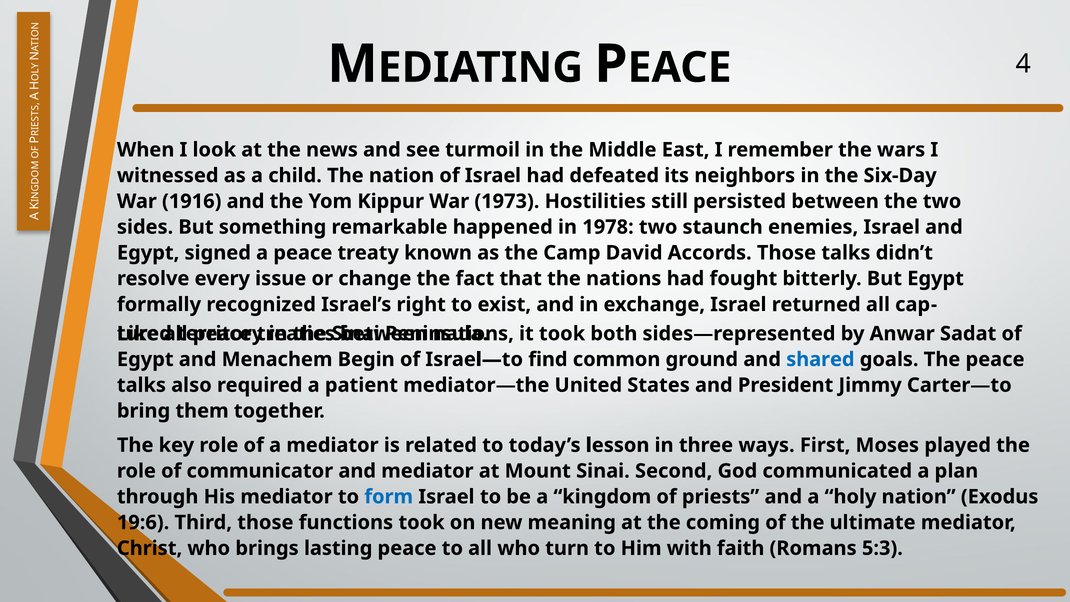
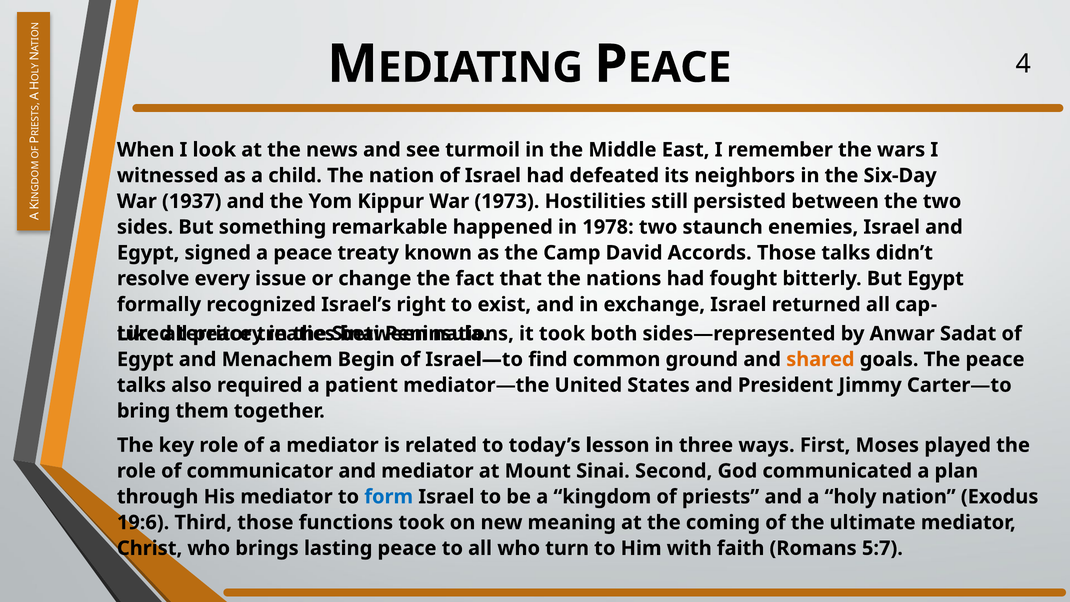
1916: 1916 -> 1937 (192, 201)
shared colour: blue -> orange (820, 359)
5:3: 5:3 -> 5:7 (882, 548)
